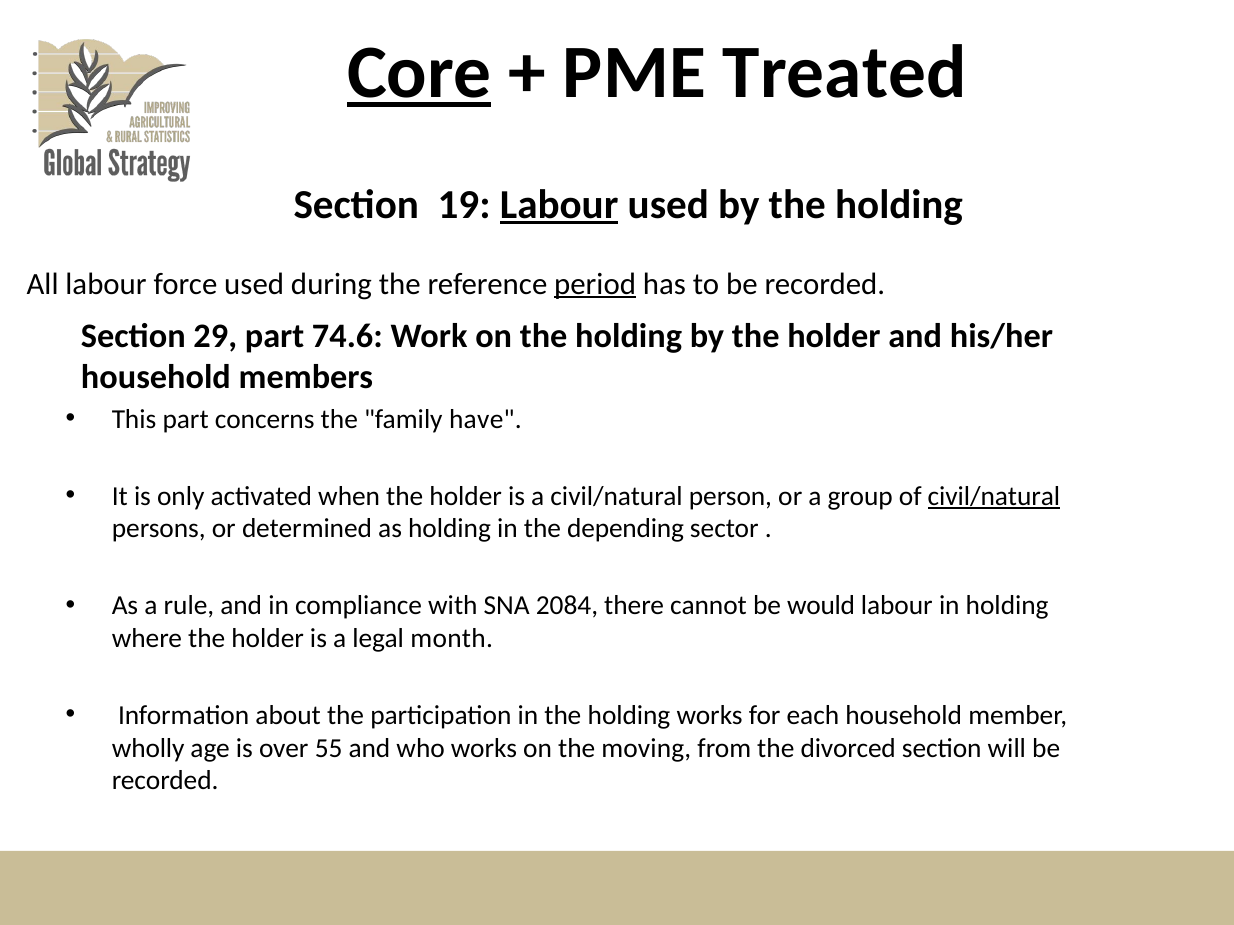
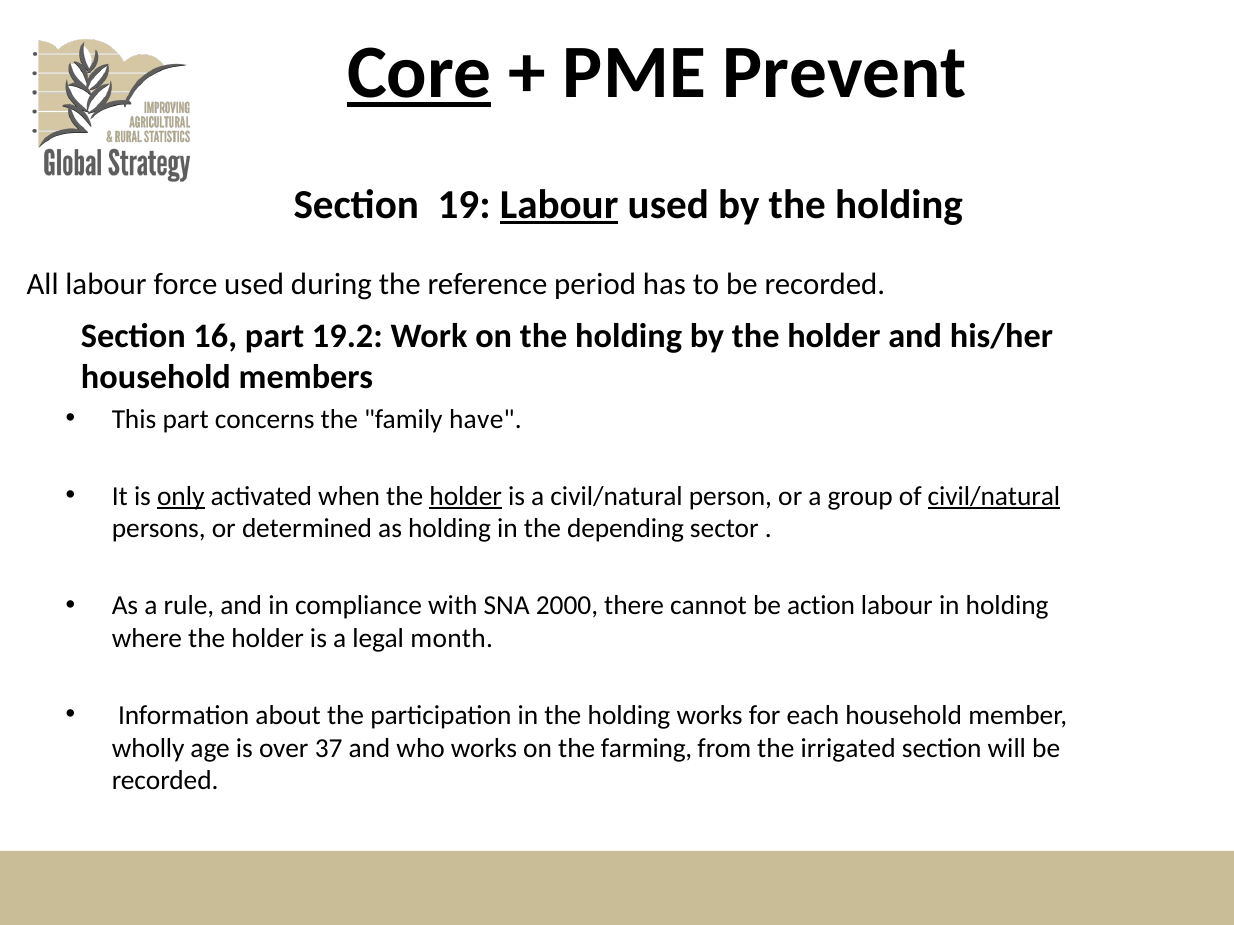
Treated: Treated -> Prevent (845, 72)
period underline: present -> none (595, 284)
29: 29 -> 16 (215, 336)
74.6: 74.6 -> 19.2 (347, 336)
only underline: none -> present (181, 496)
holder underline: none -> present (466, 496)
2084: 2084 -> 2000 (567, 606)
would: would -> action (821, 606)
55: 55 -> 37 (329, 748)
moving: moving -> farming (647, 748)
divorced: divorced -> irrigated (848, 748)
